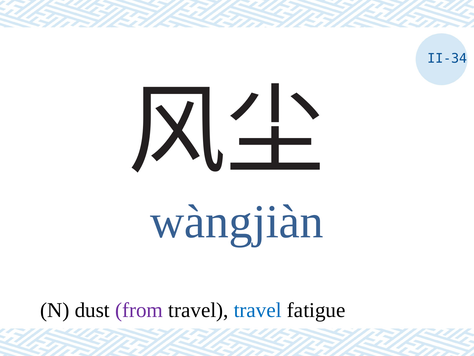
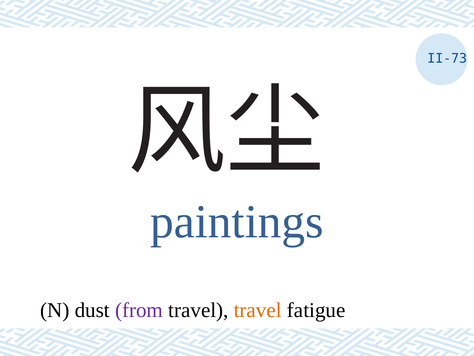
II-34: II-34 -> II-73 (447, 59)
wàngjiàn: wàngjiàn -> paintings (237, 221)
travel colour: blue -> orange (258, 310)
